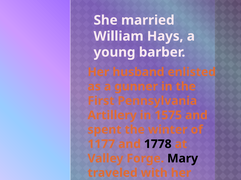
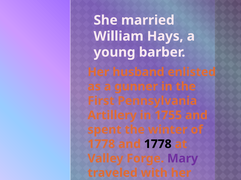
1575: 1575 -> 1755 (168, 116)
1177: 1177 -> 1778 (101, 145)
Mary colour: black -> purple (183, 159)
